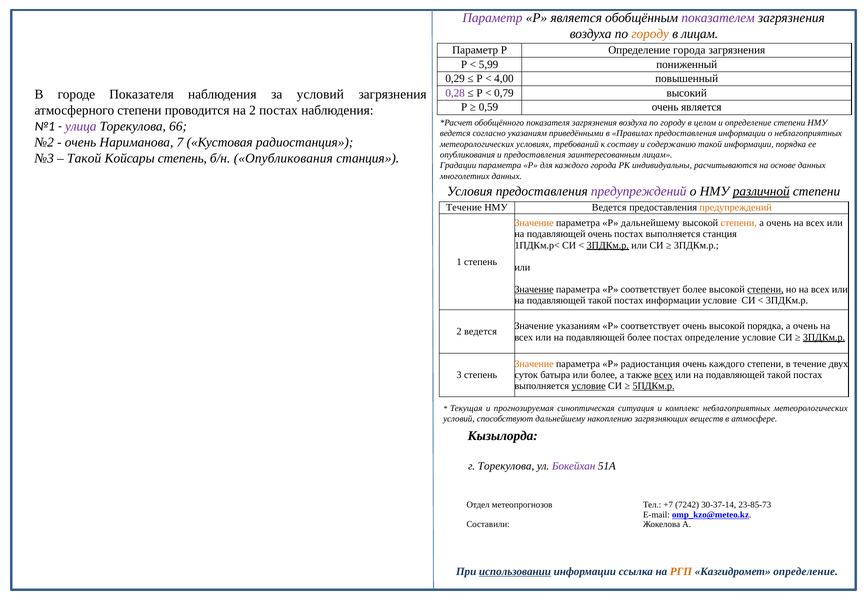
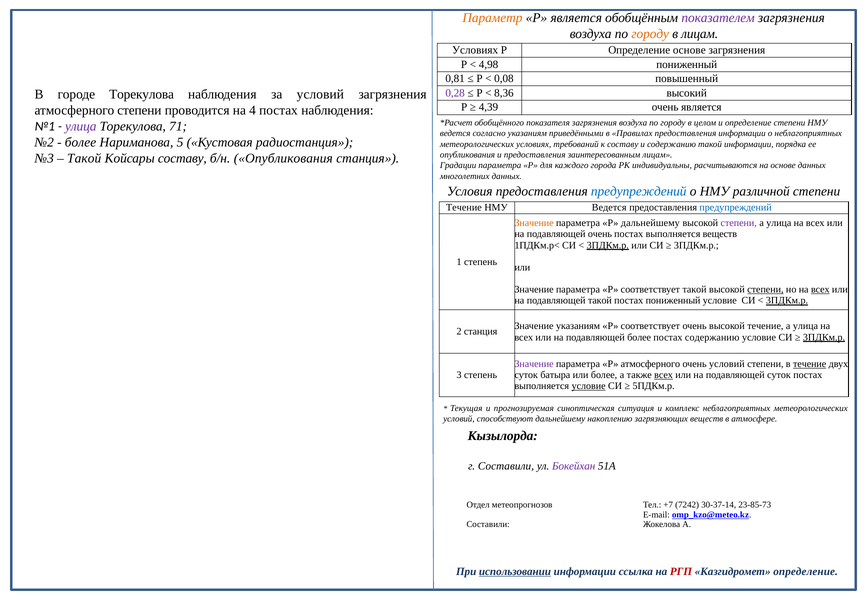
Параметр colour: purple -> orange (492, 18)
Параметр: Параметр -> Условиях (475, 50)
Определение города: города -> основе (689, 50)
5,99: 5,99 -> 4,98 (489, 64)
0,29: 0,29 -> 0,81 (455, 79)
4,00: 4,00 -> 0,08 (504, 79)
0,79: 0,79 -> 8,36 (504, 93)
городе Показателя: Показателя -> Торекулова (142, 94)
0,59: 0,59 -> 4,39 (488, 107)
на 2: 2 -> 4 (253, 110)
66: 66 -> 71 (178, 126)
очень: очень -> более (80, 142)
7: 7 -> 5 (180, 142)
Койсары степень: степень -> составу (182, 158)
предупреждений colour: purple -> blue (639, 191)
различной underline: present -> none (761, 191)
предупреждений colour: orange -> blue (736, 208)
степени colour: orange -> purple (739, 223)
очень: очень -> улица (779, 223)
выполняется станция: станция -> веществ (720, 234)
Значение underline: present -> none (534, 290)
соответствует более: более -> такой (695, 290)
всех underline: none -> present (820, 290)
постах информации: информации -> пониженный (673, 301)
3ПДКм.р underline: none -> present (787, 301)
высокой порядка: порядка -> течение (765, 326)
очень: очень -> улица (805, 326)
2 ведется: ведется -> станция (481, 332)
постах определение: определение -> содержанию (712, 337)
Значение colour: orange -> purple (534, 364)
Р радиостанция: радиостанция -> атмосферного (650, 364)
очень каждого: каждого -> условий (727, 364)
течение underline: none -> present (810, 364)
такой: такой -> суток (779, 375)
5ПДКм.р underline: present -> none (654, 386)
г Торекулова: Торекулова -> Составили (506, 466)
РГП colour: orange -> red (681, 572)
